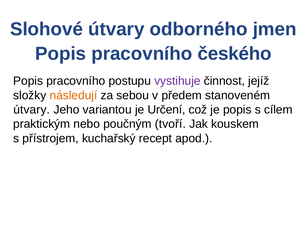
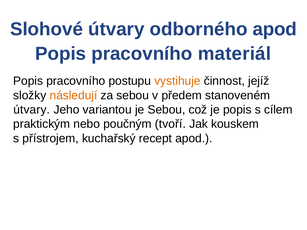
odborného jmen: jmen -> apod (275, 29)
českého: českého -> materiál (234, 54)
vystihuje colour: purple -> orange (177, 81)
je Určení: Určení -> Sebou (166, 110)
